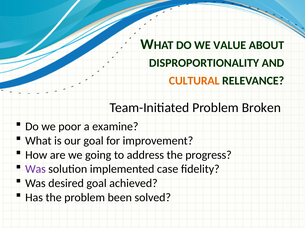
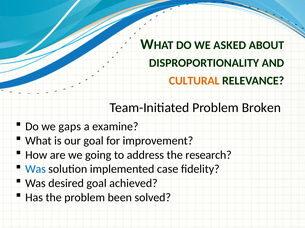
VALUE: VALUE -> ASKED (230, 45)
poor: poor -> gaps (70, 127)
progress: progress -> research (209, 155)
Was colour: purple -> blue (35, 170)
